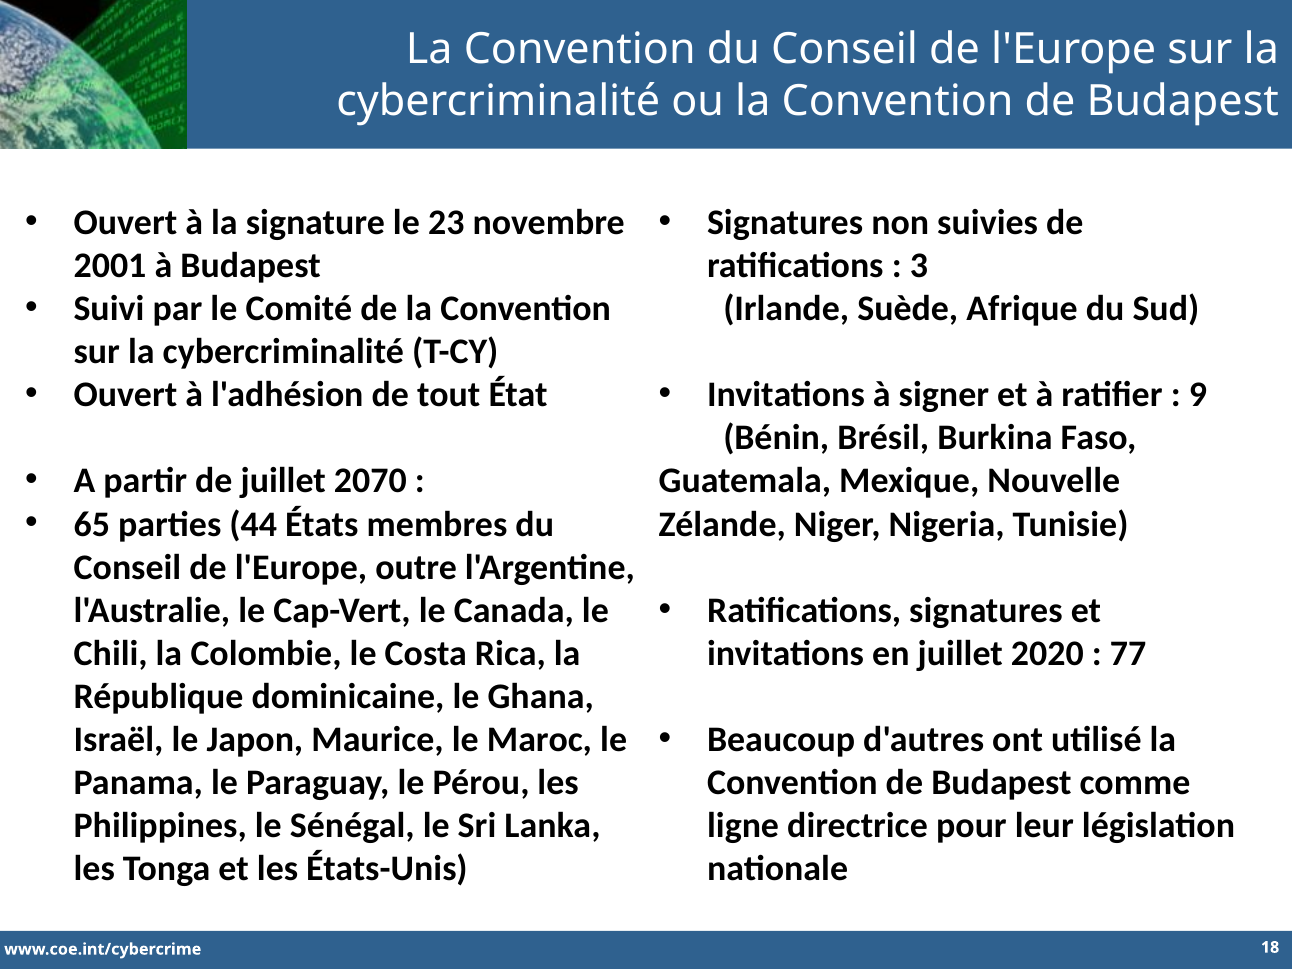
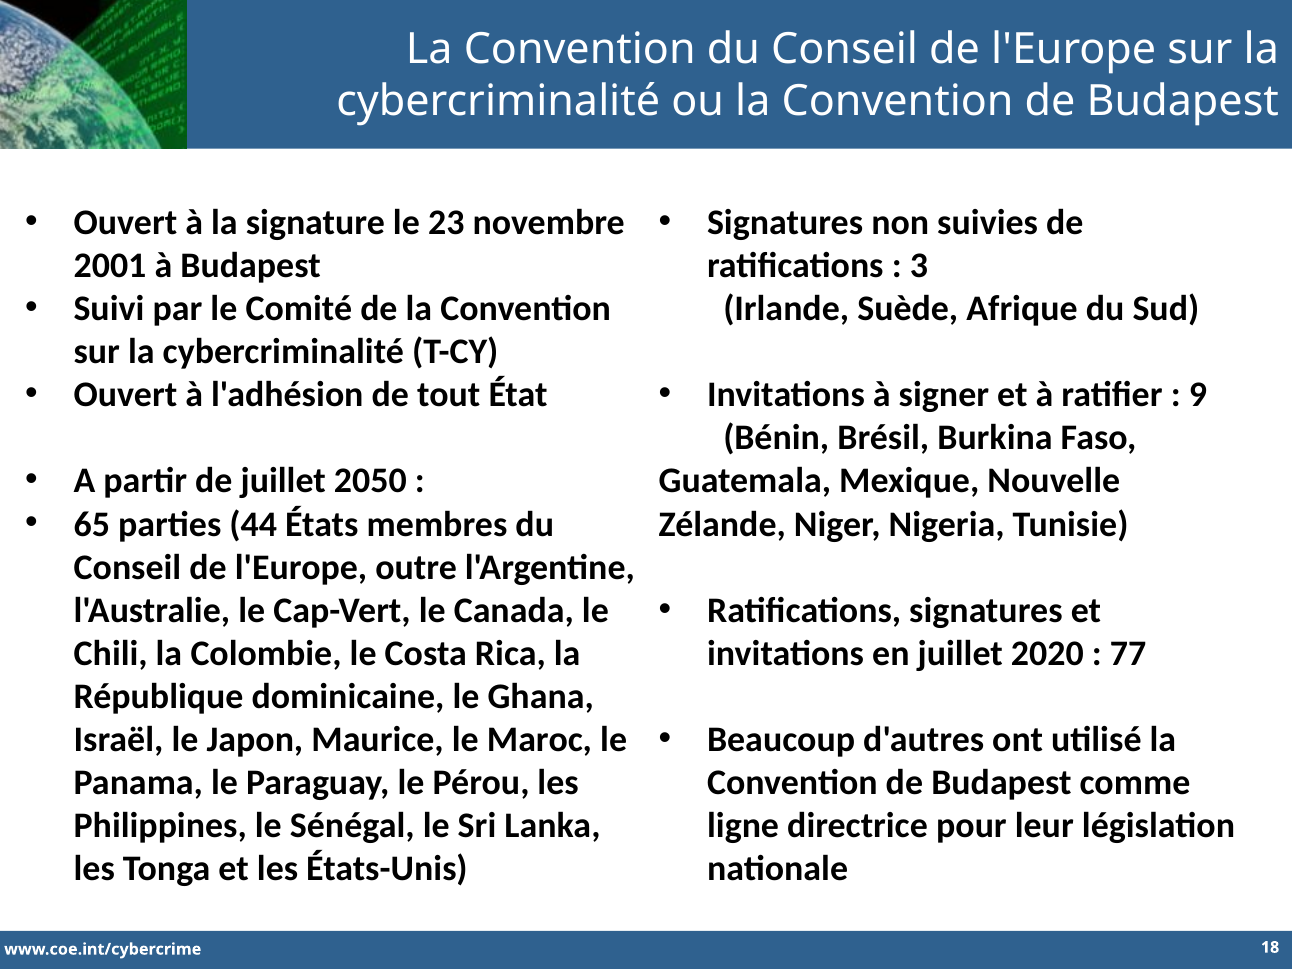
2070: 2070 -> 2050 (370, 481)
